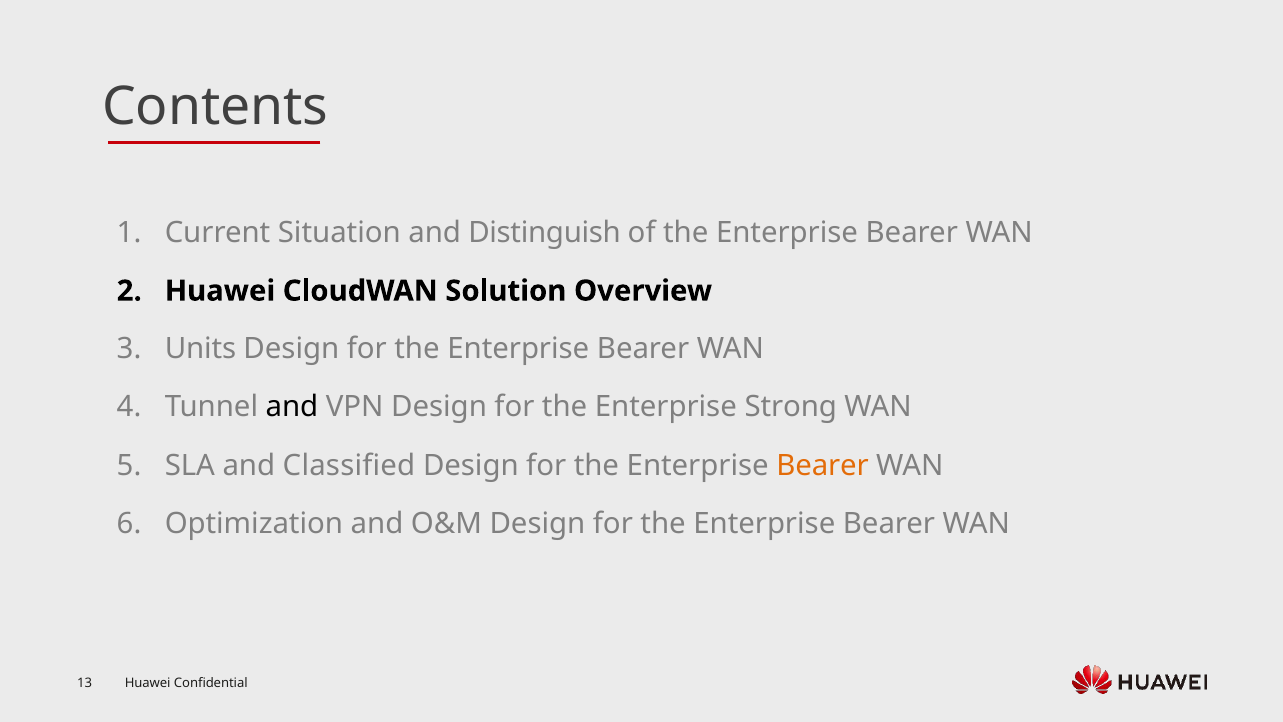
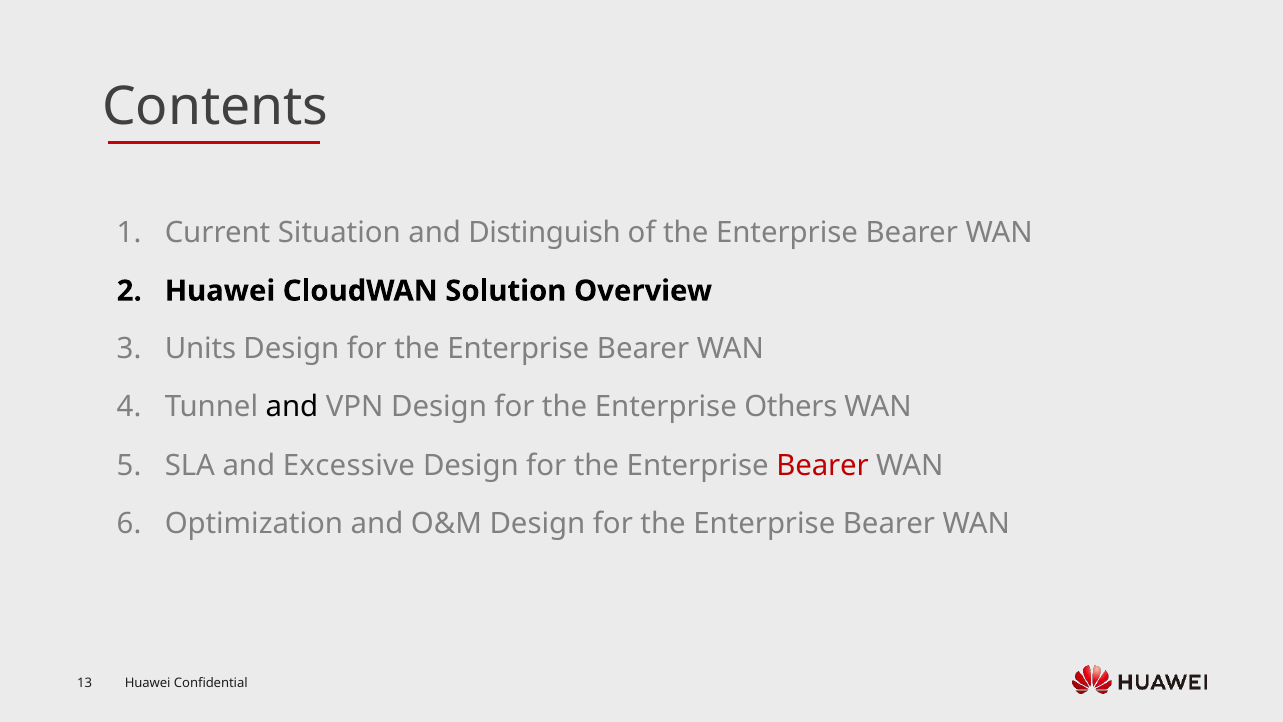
Strong: Strong -> Others (791, 407)
Classified: Classified -> Excessive (349, 465)
Bearer colour: orange -> red (823, 465)
